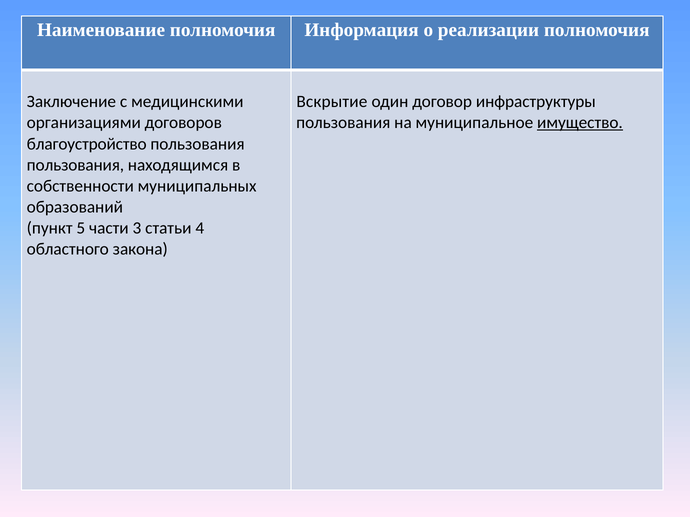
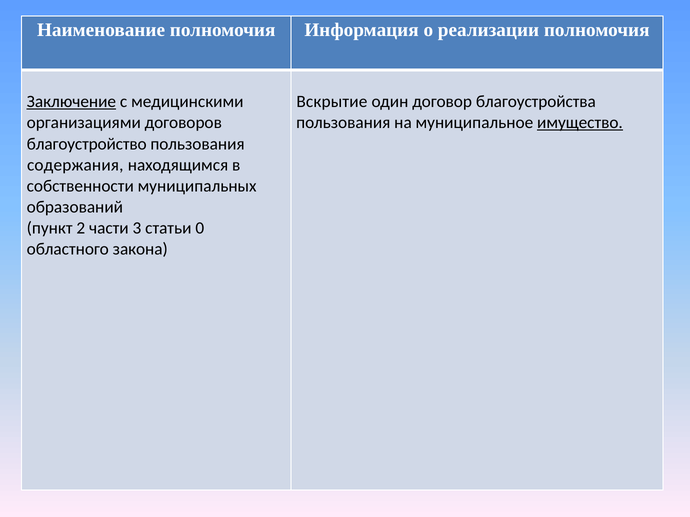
Заключение underline: none -> present (71, 102)
инфраструктуры: инфраструктуры -> благоустройства (536, 102)
пользования: пользования -> содержания (75, 165)
5: 5 -> 2 (81, 228)
4: 4 -> 0 (200, 228)
